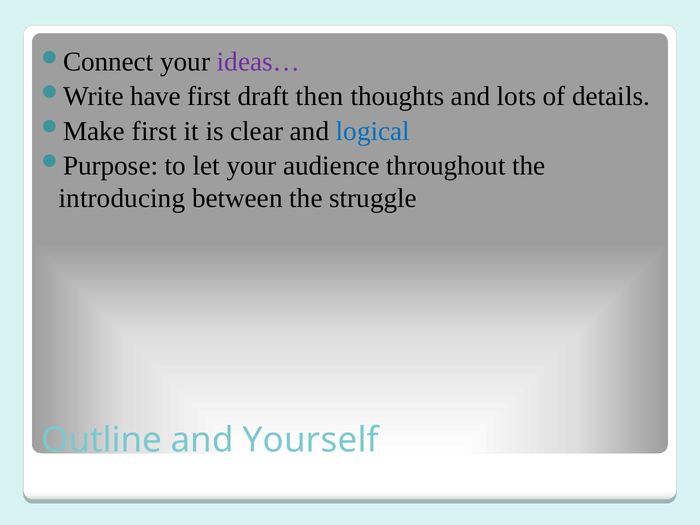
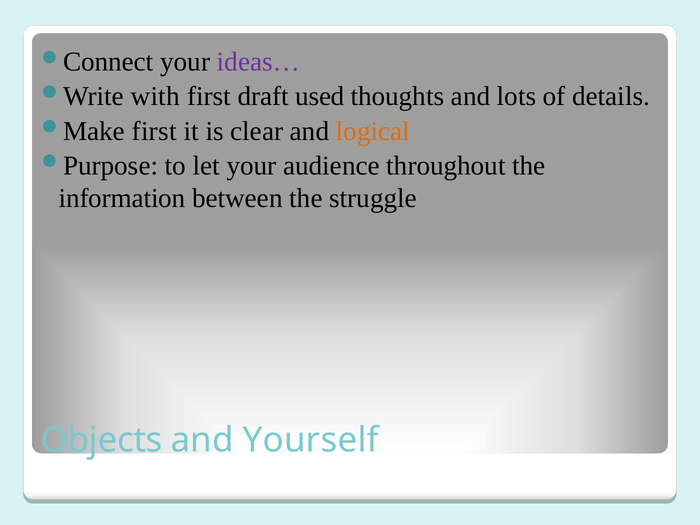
have: have -> with (155, 96)
then: then -> used (320, 96)
logical colour: blue -> orange (373, 131)
introducing: introducing -> information (122, 198)
Outline: Outline -> Objects (102, 440)
